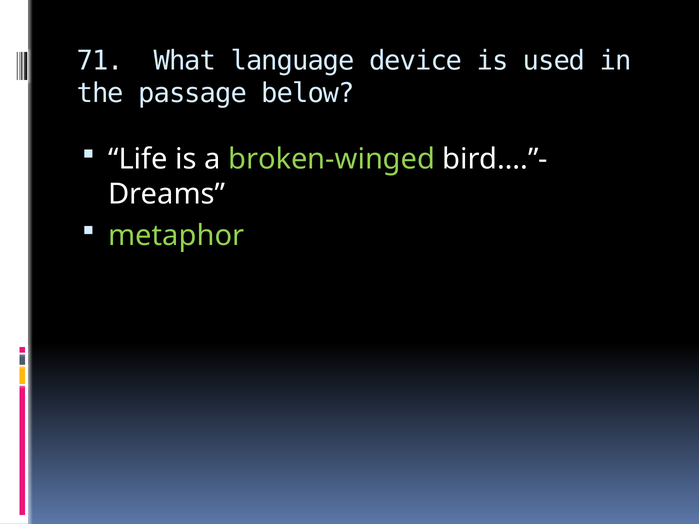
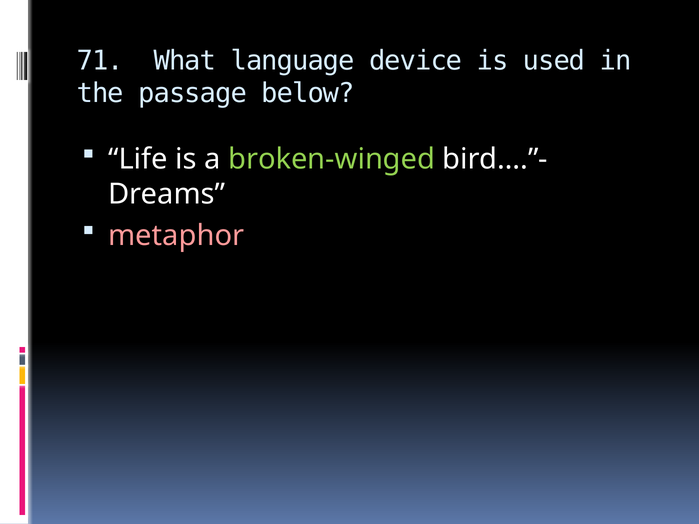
metaphor colour: light green -> pink (176, 236)
